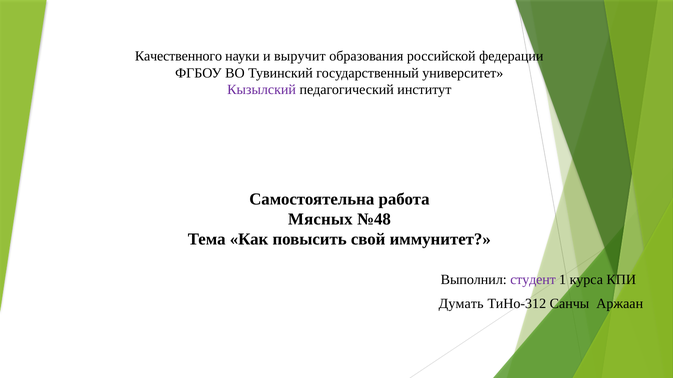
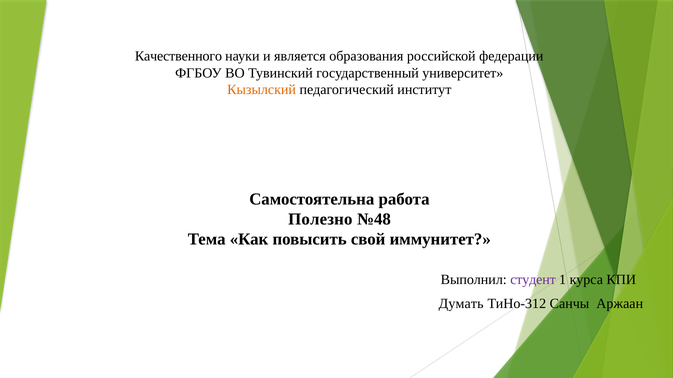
выручит: выручит -> является (300, 56)
Кызылский colour: purple -> orange (262, 90)
Мясных: Мясных -> Полезно (320, 220)
